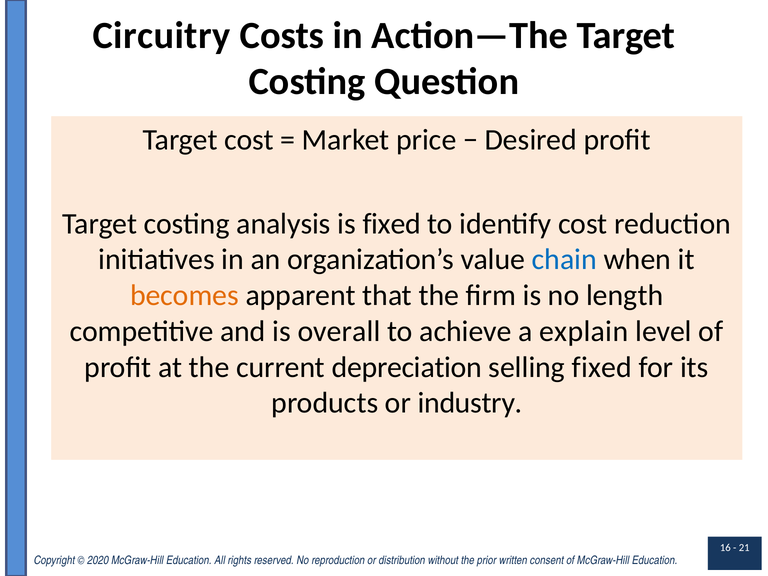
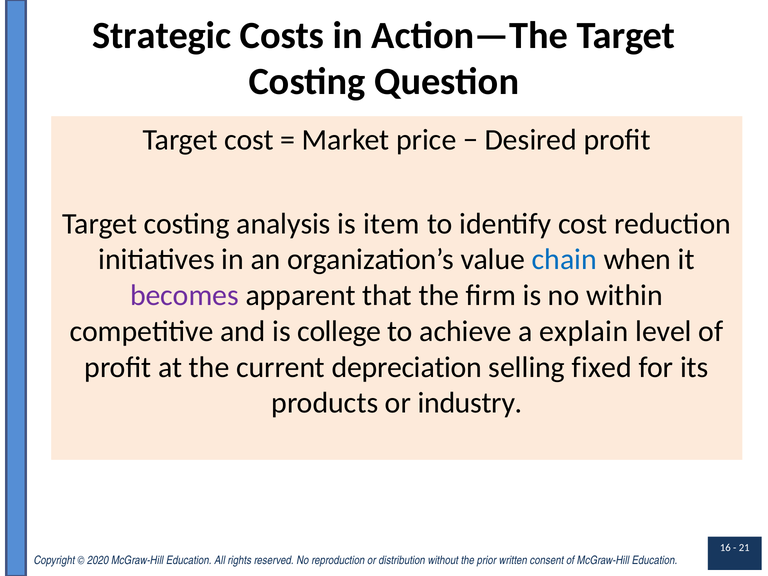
Circuitry: Circuitry -> Strategic (162, 35)
is fixed: fixed -> item (391, 224)
becomes colour: orange -> purple (184, 295)
length: length -> within (625, 295)
overall: overall -> college (339, 331)
